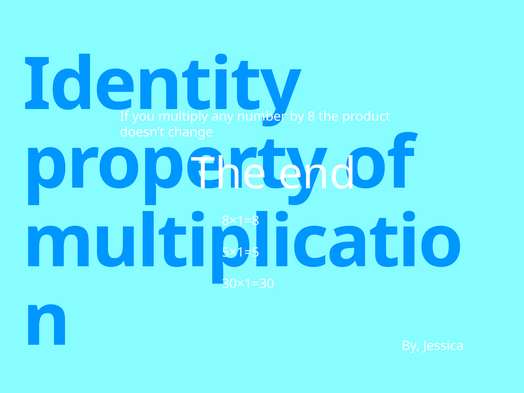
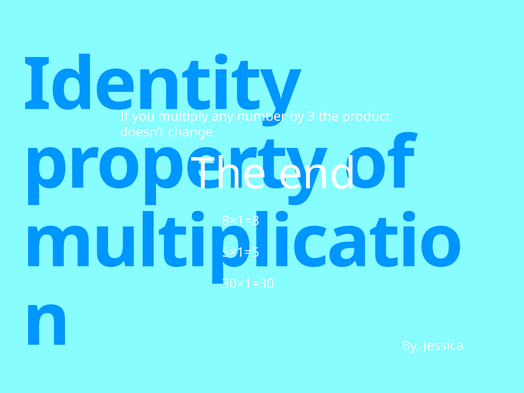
8: 8 -> 3 (311, 117)
